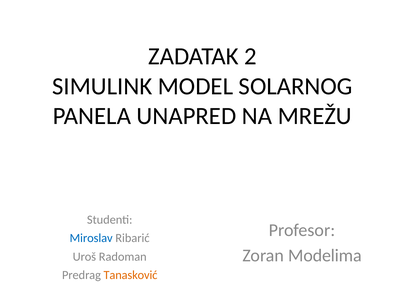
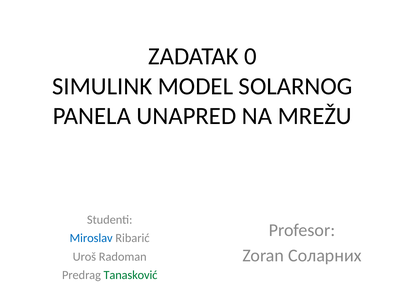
2: 2 -> 0 (250, 56)
Modelima: Modelima -> Соларних (325, 255)
Tanasković colour: orange -> green (131, 275)
